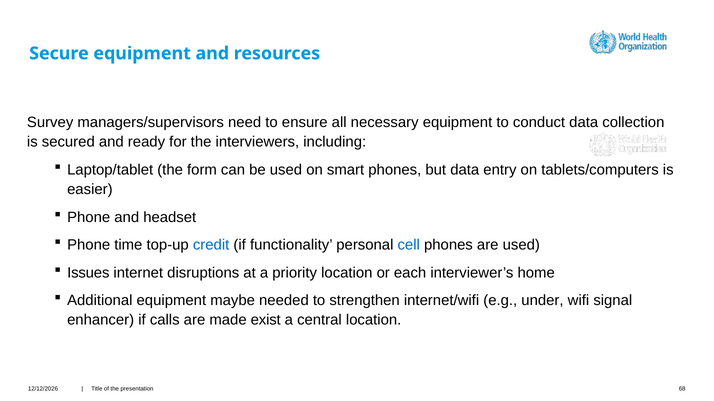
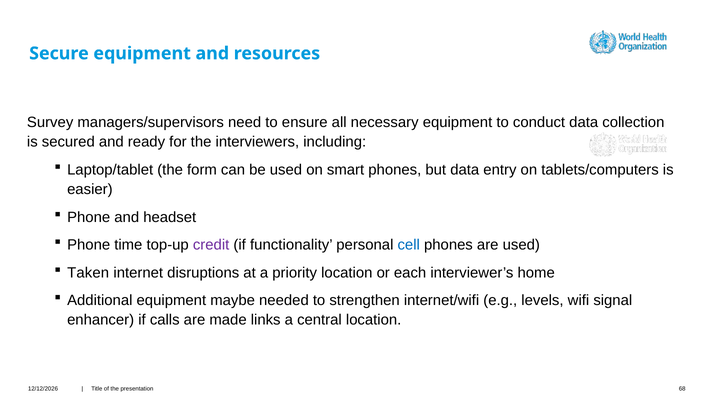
credit colour: blue -> purple (211, 245)
Issues: Issues -> Taken (88, 273)
under: under -> levels (542, 301)
exist: exist -> links (266, 321)
